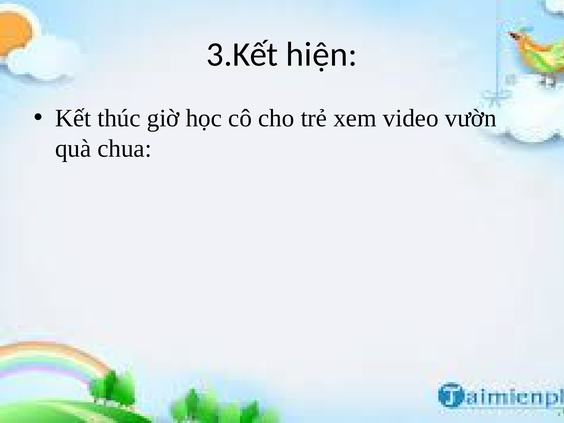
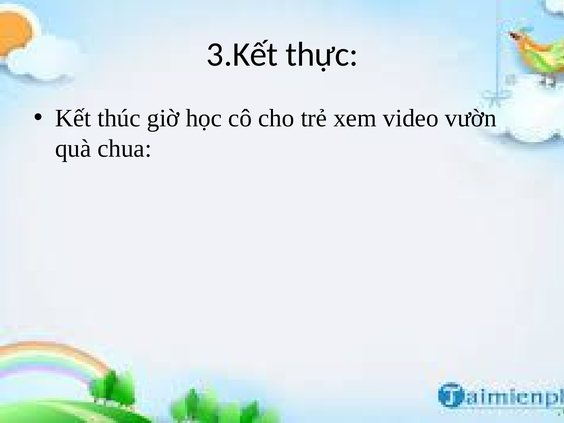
hiện: hiện -> thực (322, 55)
